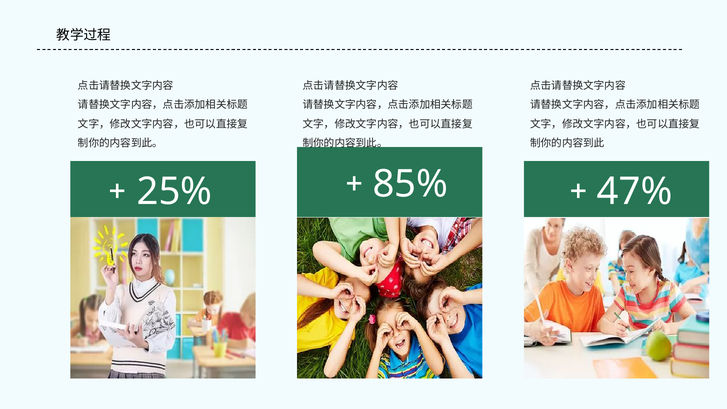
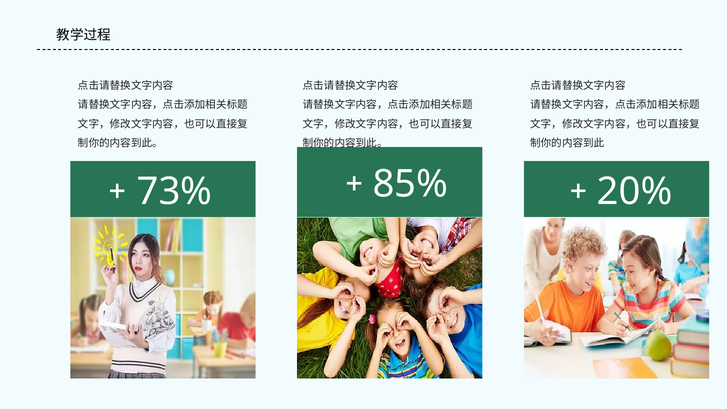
25%: 25% -> 73% (175, 192)
47%: 47% -> 20% (635, 192)
